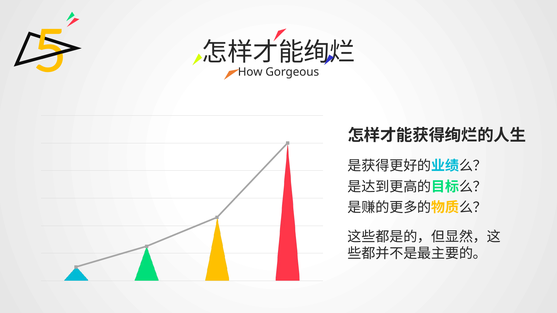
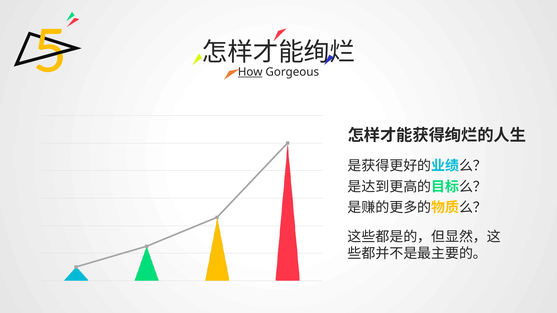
How underline: none -> present (250, 72)
